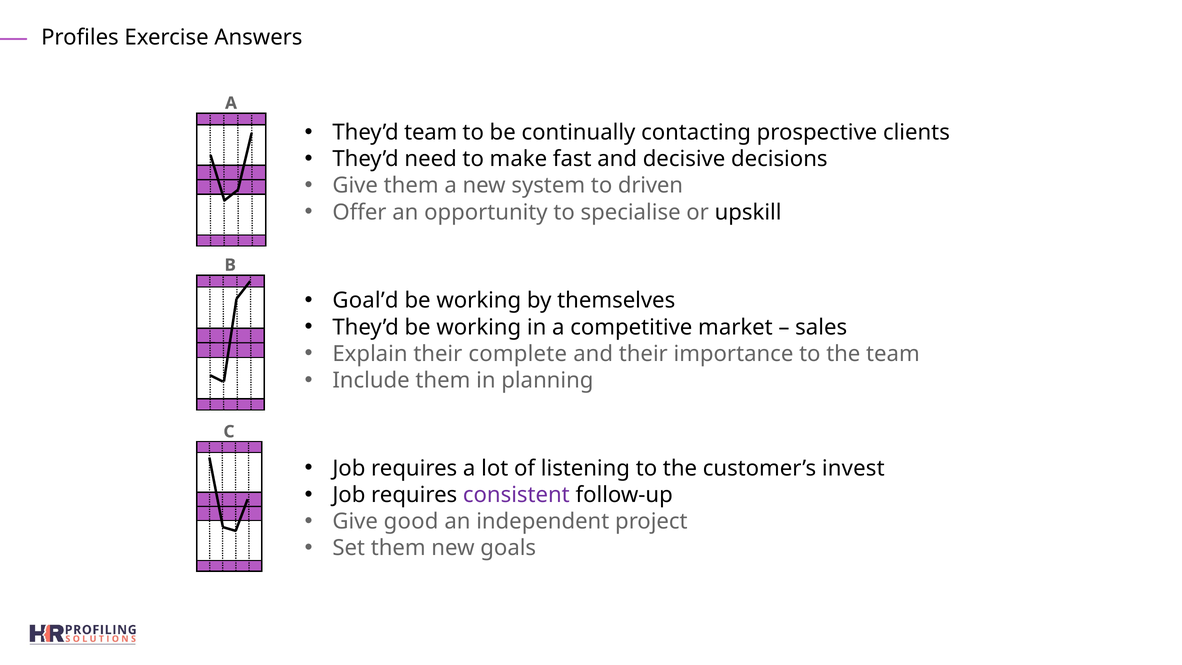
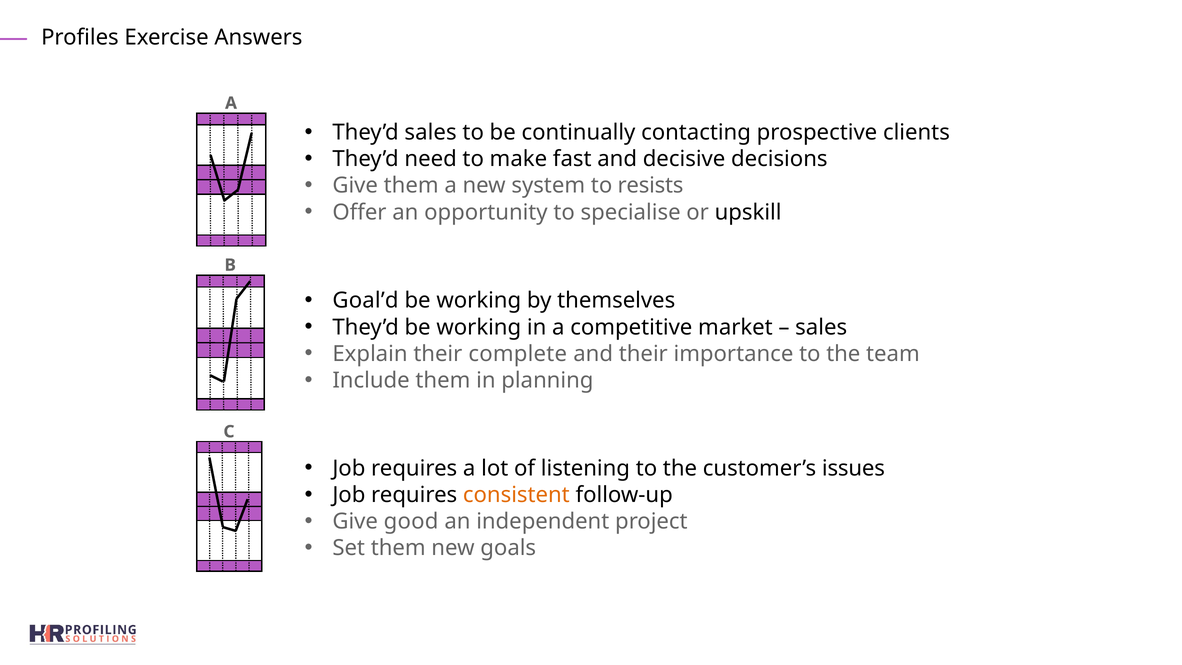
They’d team: team -> sales (431, 132)
driven: driven -> resists (650, 186)
invest: invest -> issues (853, 468)
consistent colour: purple -> orange (516, 495)
